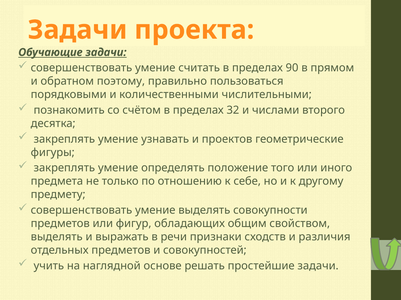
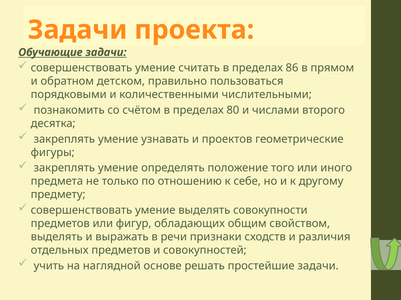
90: 90 -> 86 (292, 68)
поэтому: поэтому -> детском (121, 81)
32: 32 -> 80 (233, 110)
